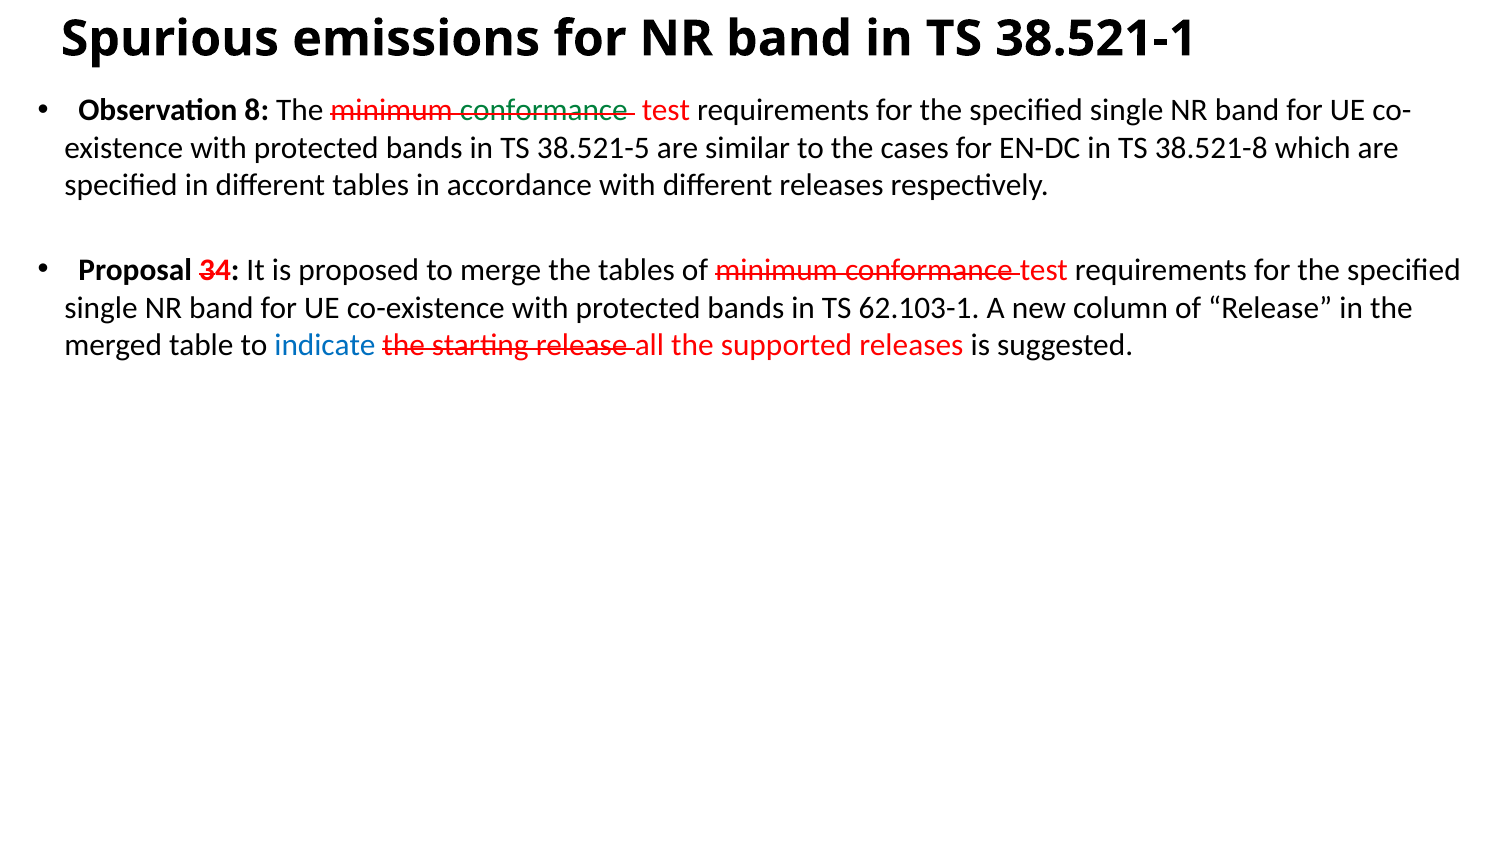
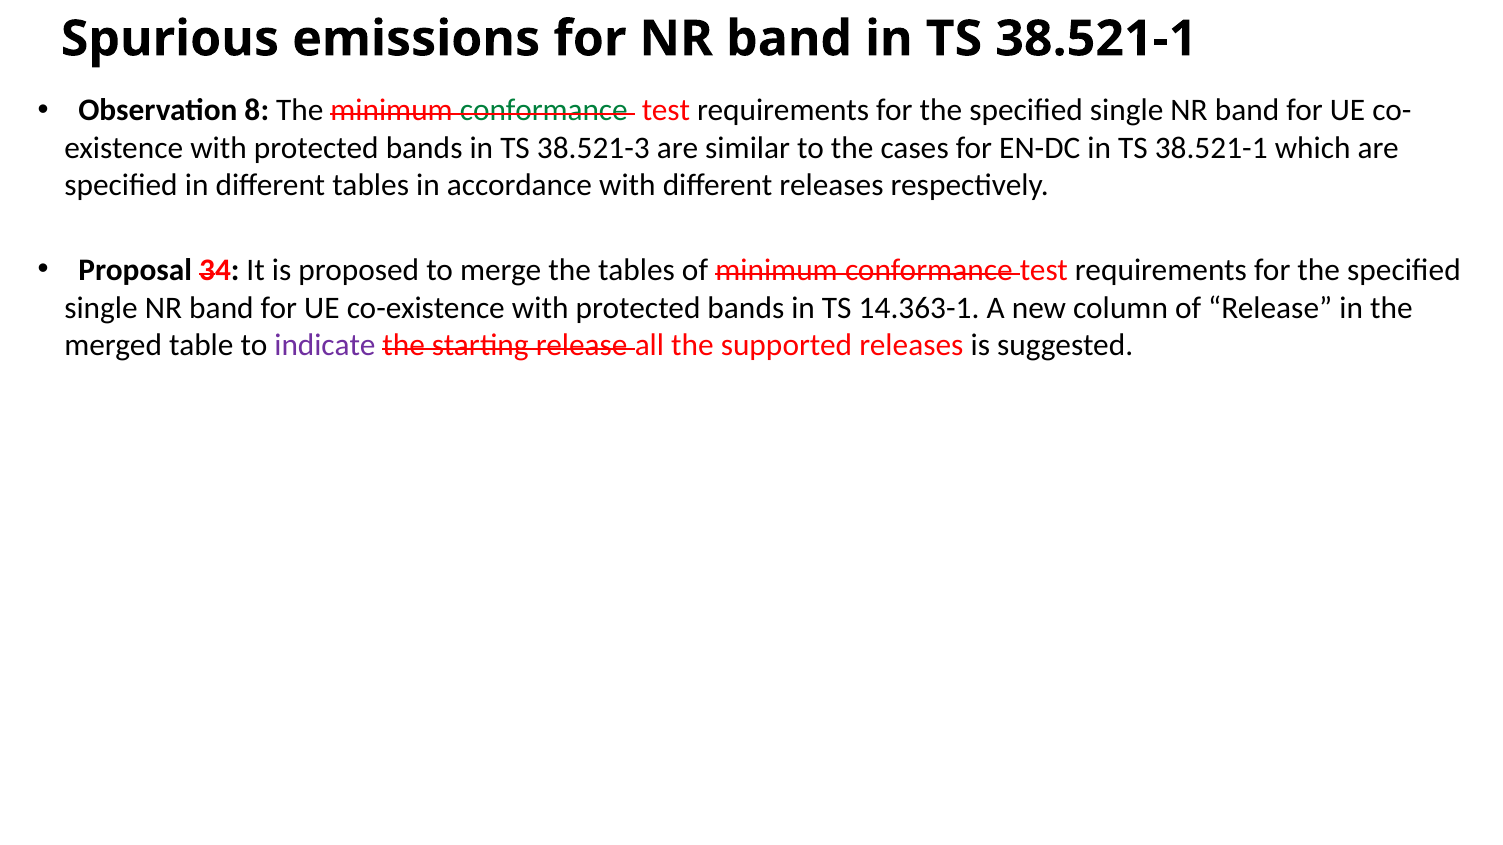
38.521-5: 38.521-5 -> 38.521-3 (593, 148)
EN-DC in TS 38.521-8: 38.521-8 -> 38.521-1 (1211, 148)
62.103-1: 62.103-1 -> 14.363-1 (919, 308)
indicate colour: blue -> purple (325, 346)
